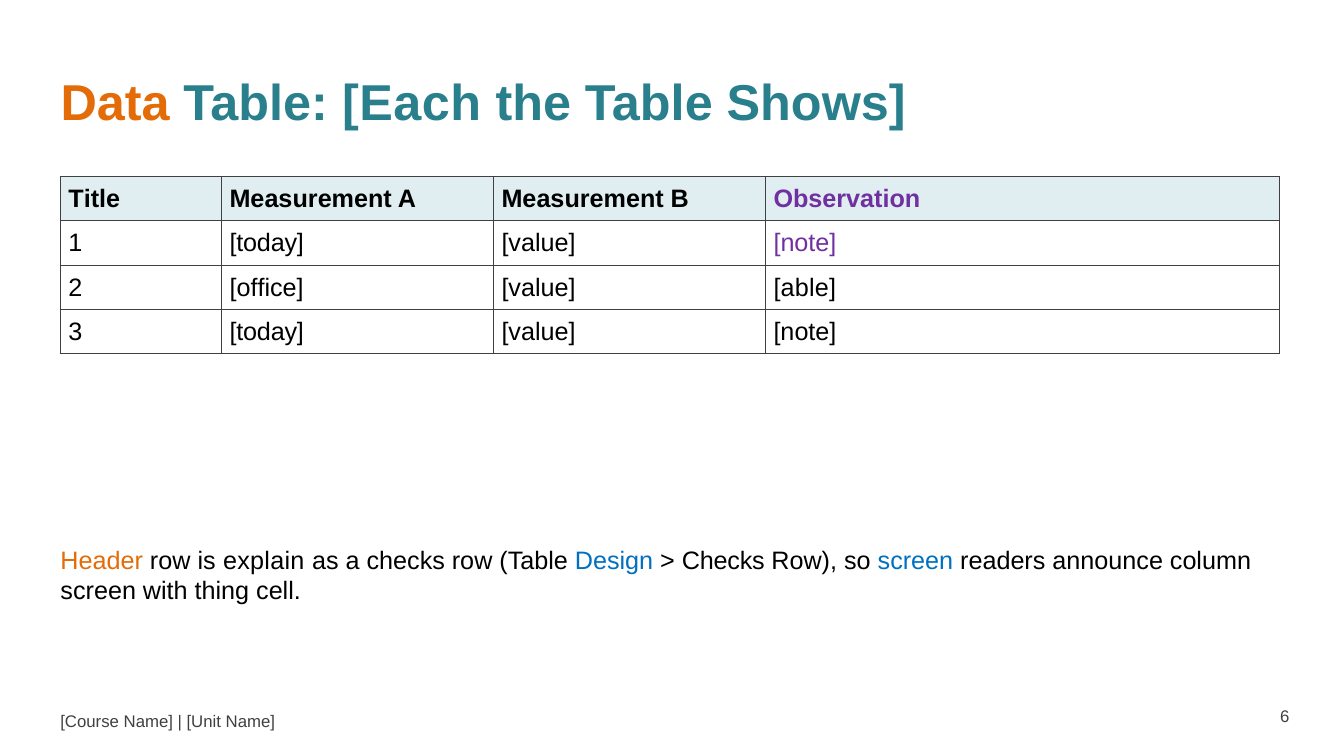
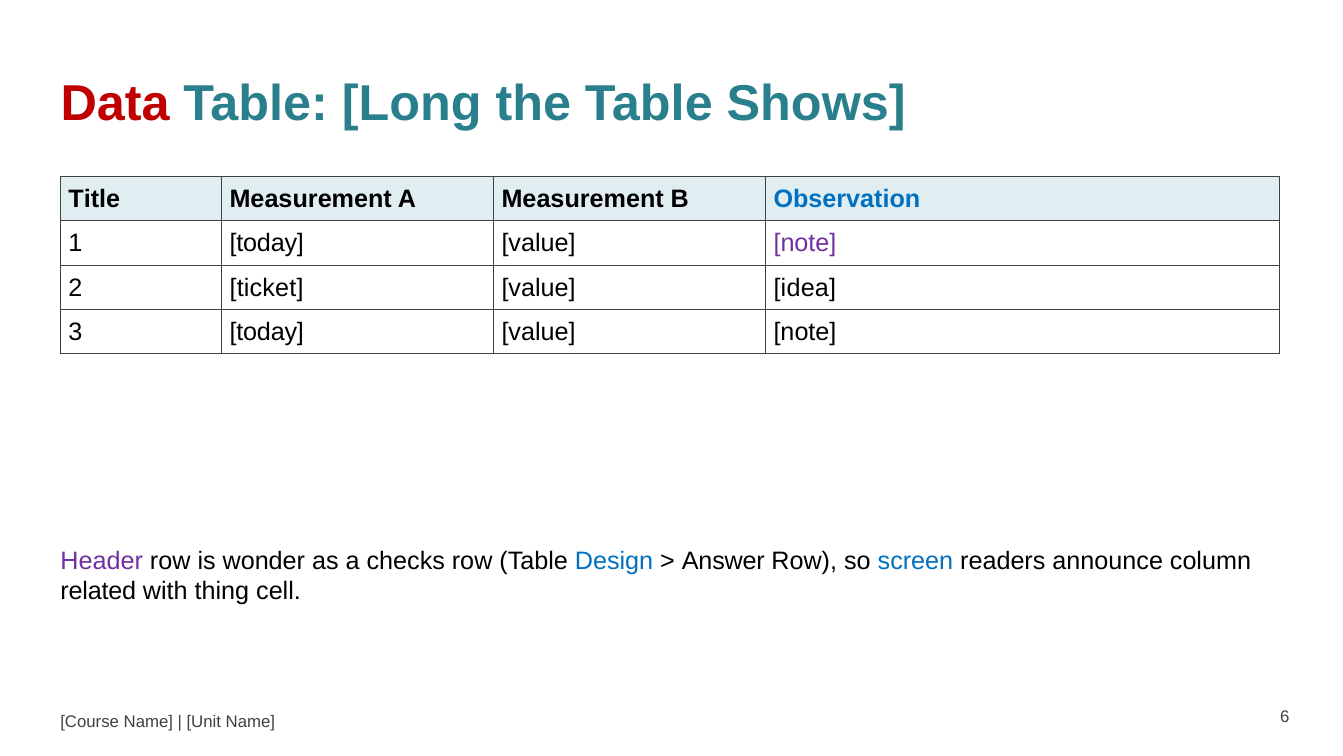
Data colour: orange -> red (115, 104)
Each: Each -> Long (412, 104)
Observation colour: purple -> blue (847, 199)
office: office -> ticket (267, 288)
able: able -> idea (805, 288)
Header colour: orange -> purple (102, 561)
explain: explain -> wonder (264, 561)
Checks: Checks -> Answer (723, 561)
screen: screen -> related (98, 591)
